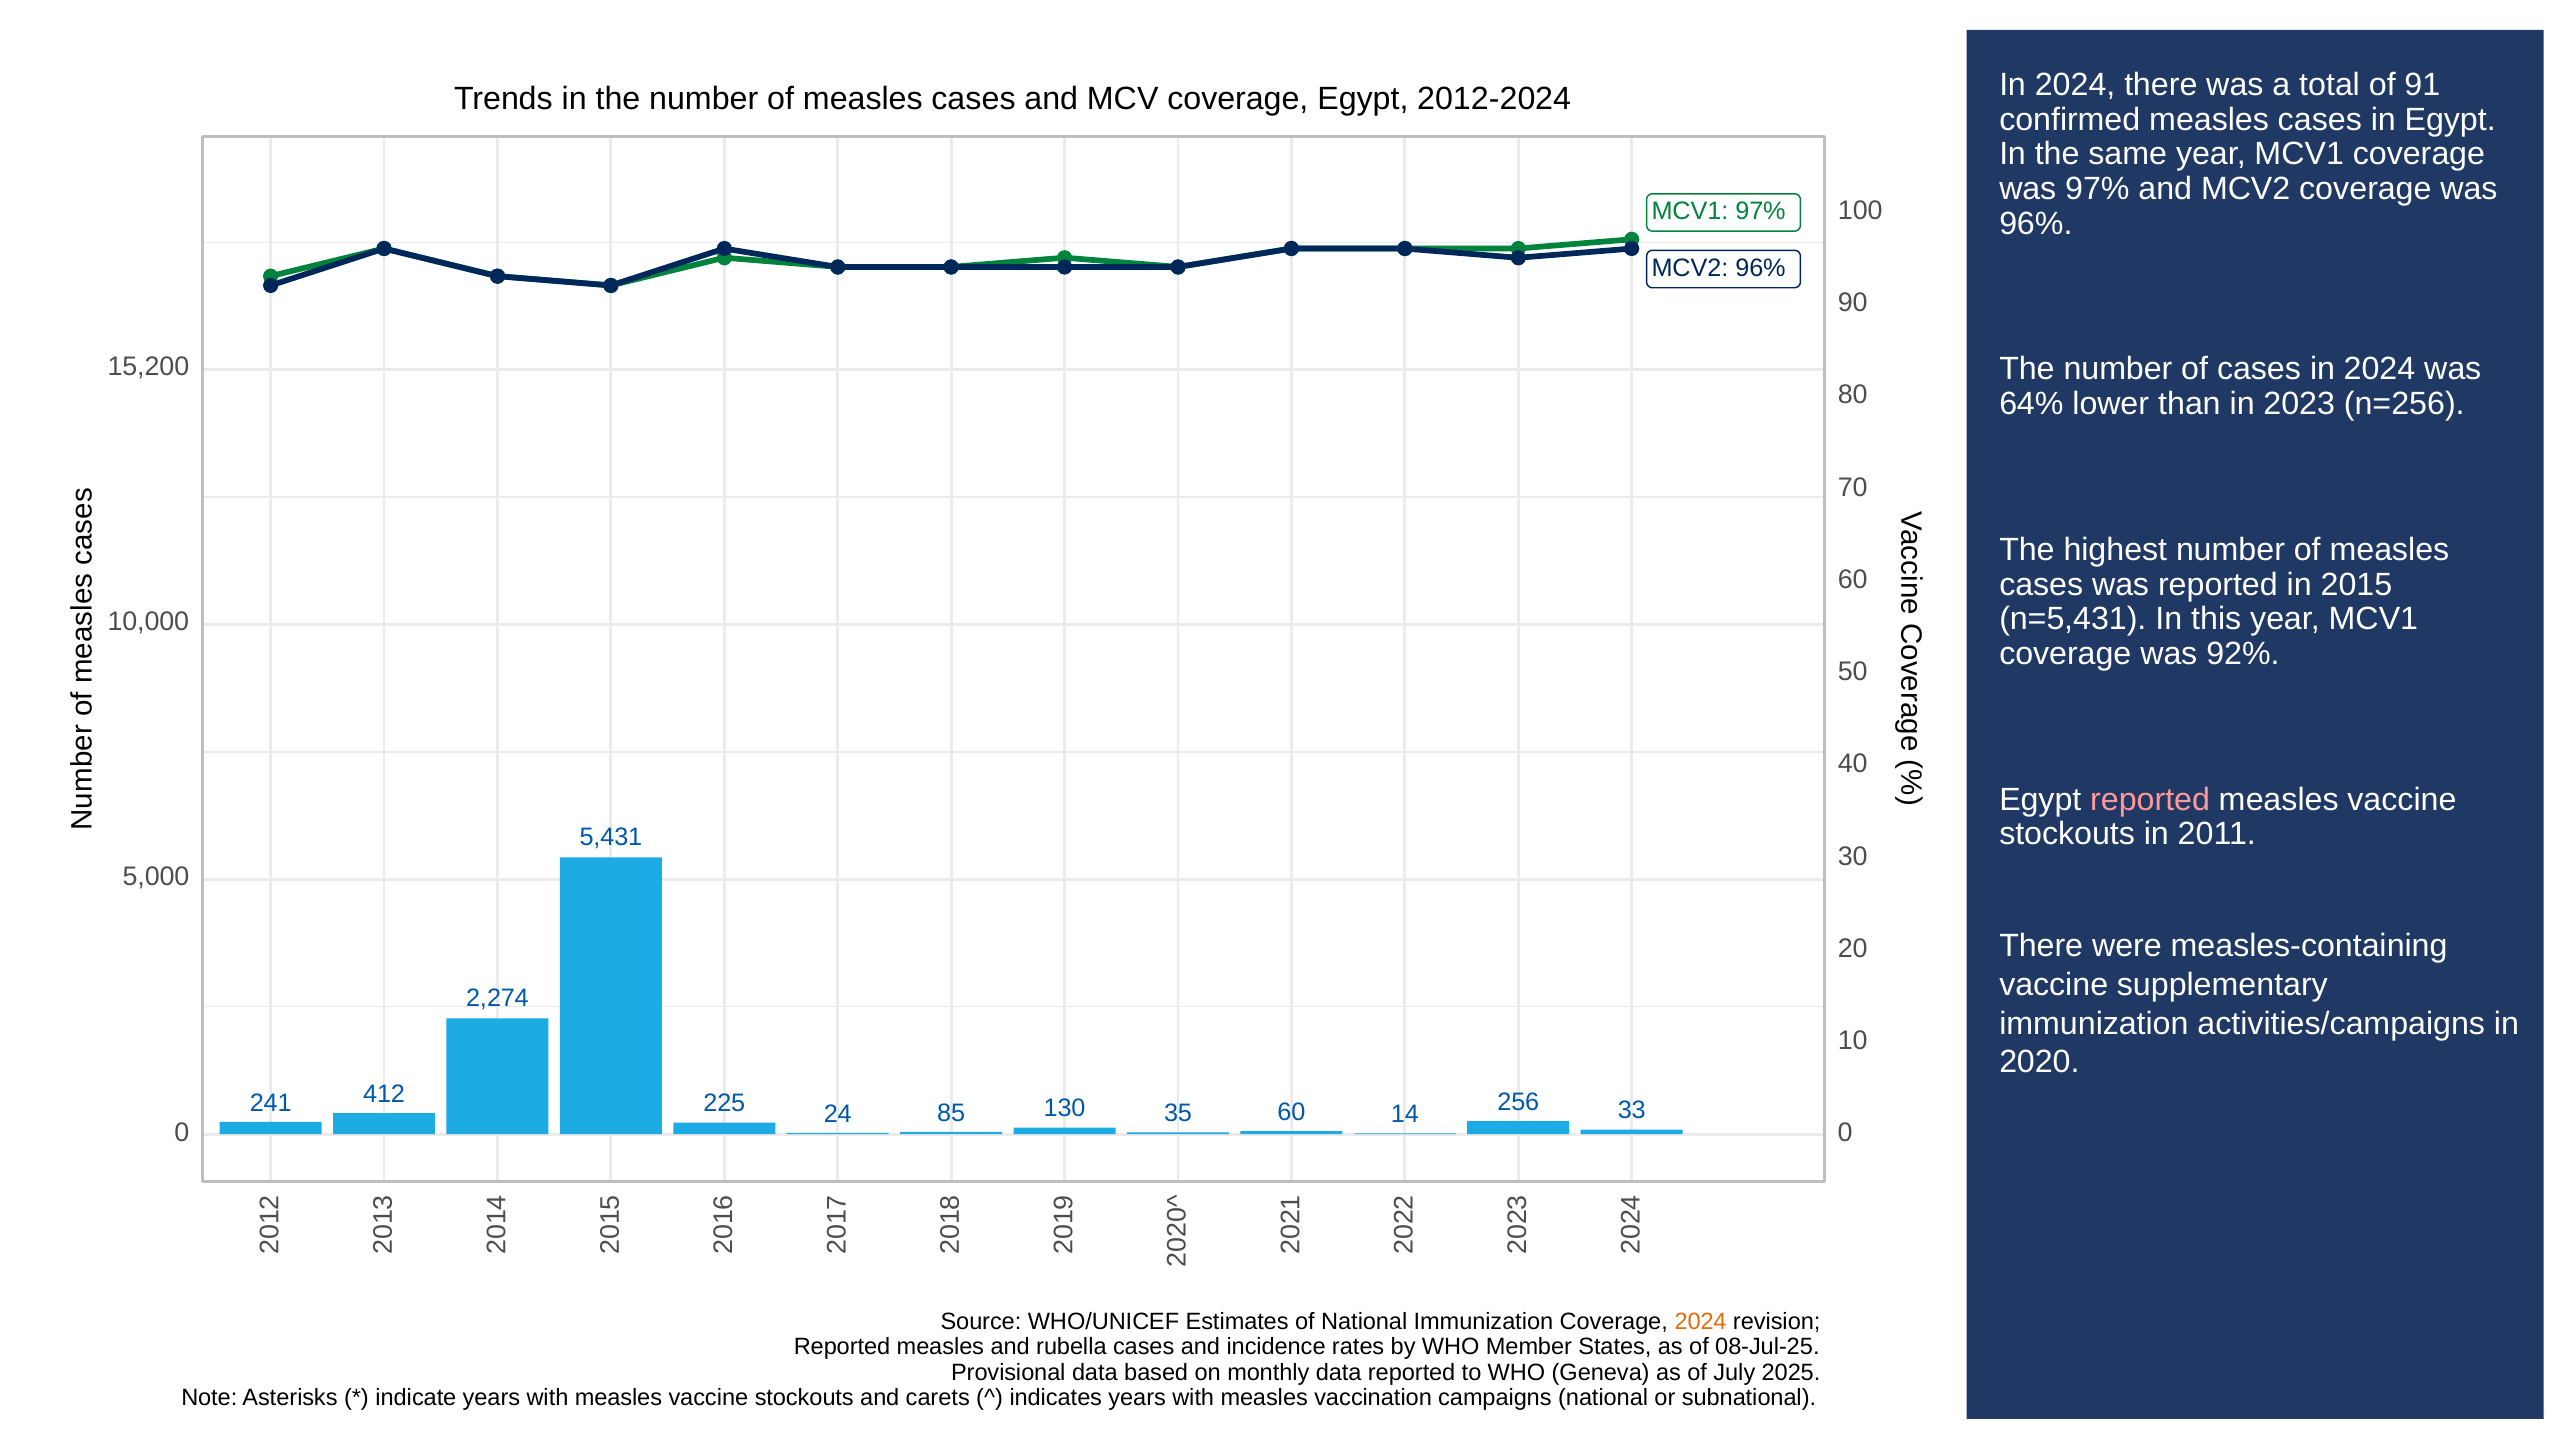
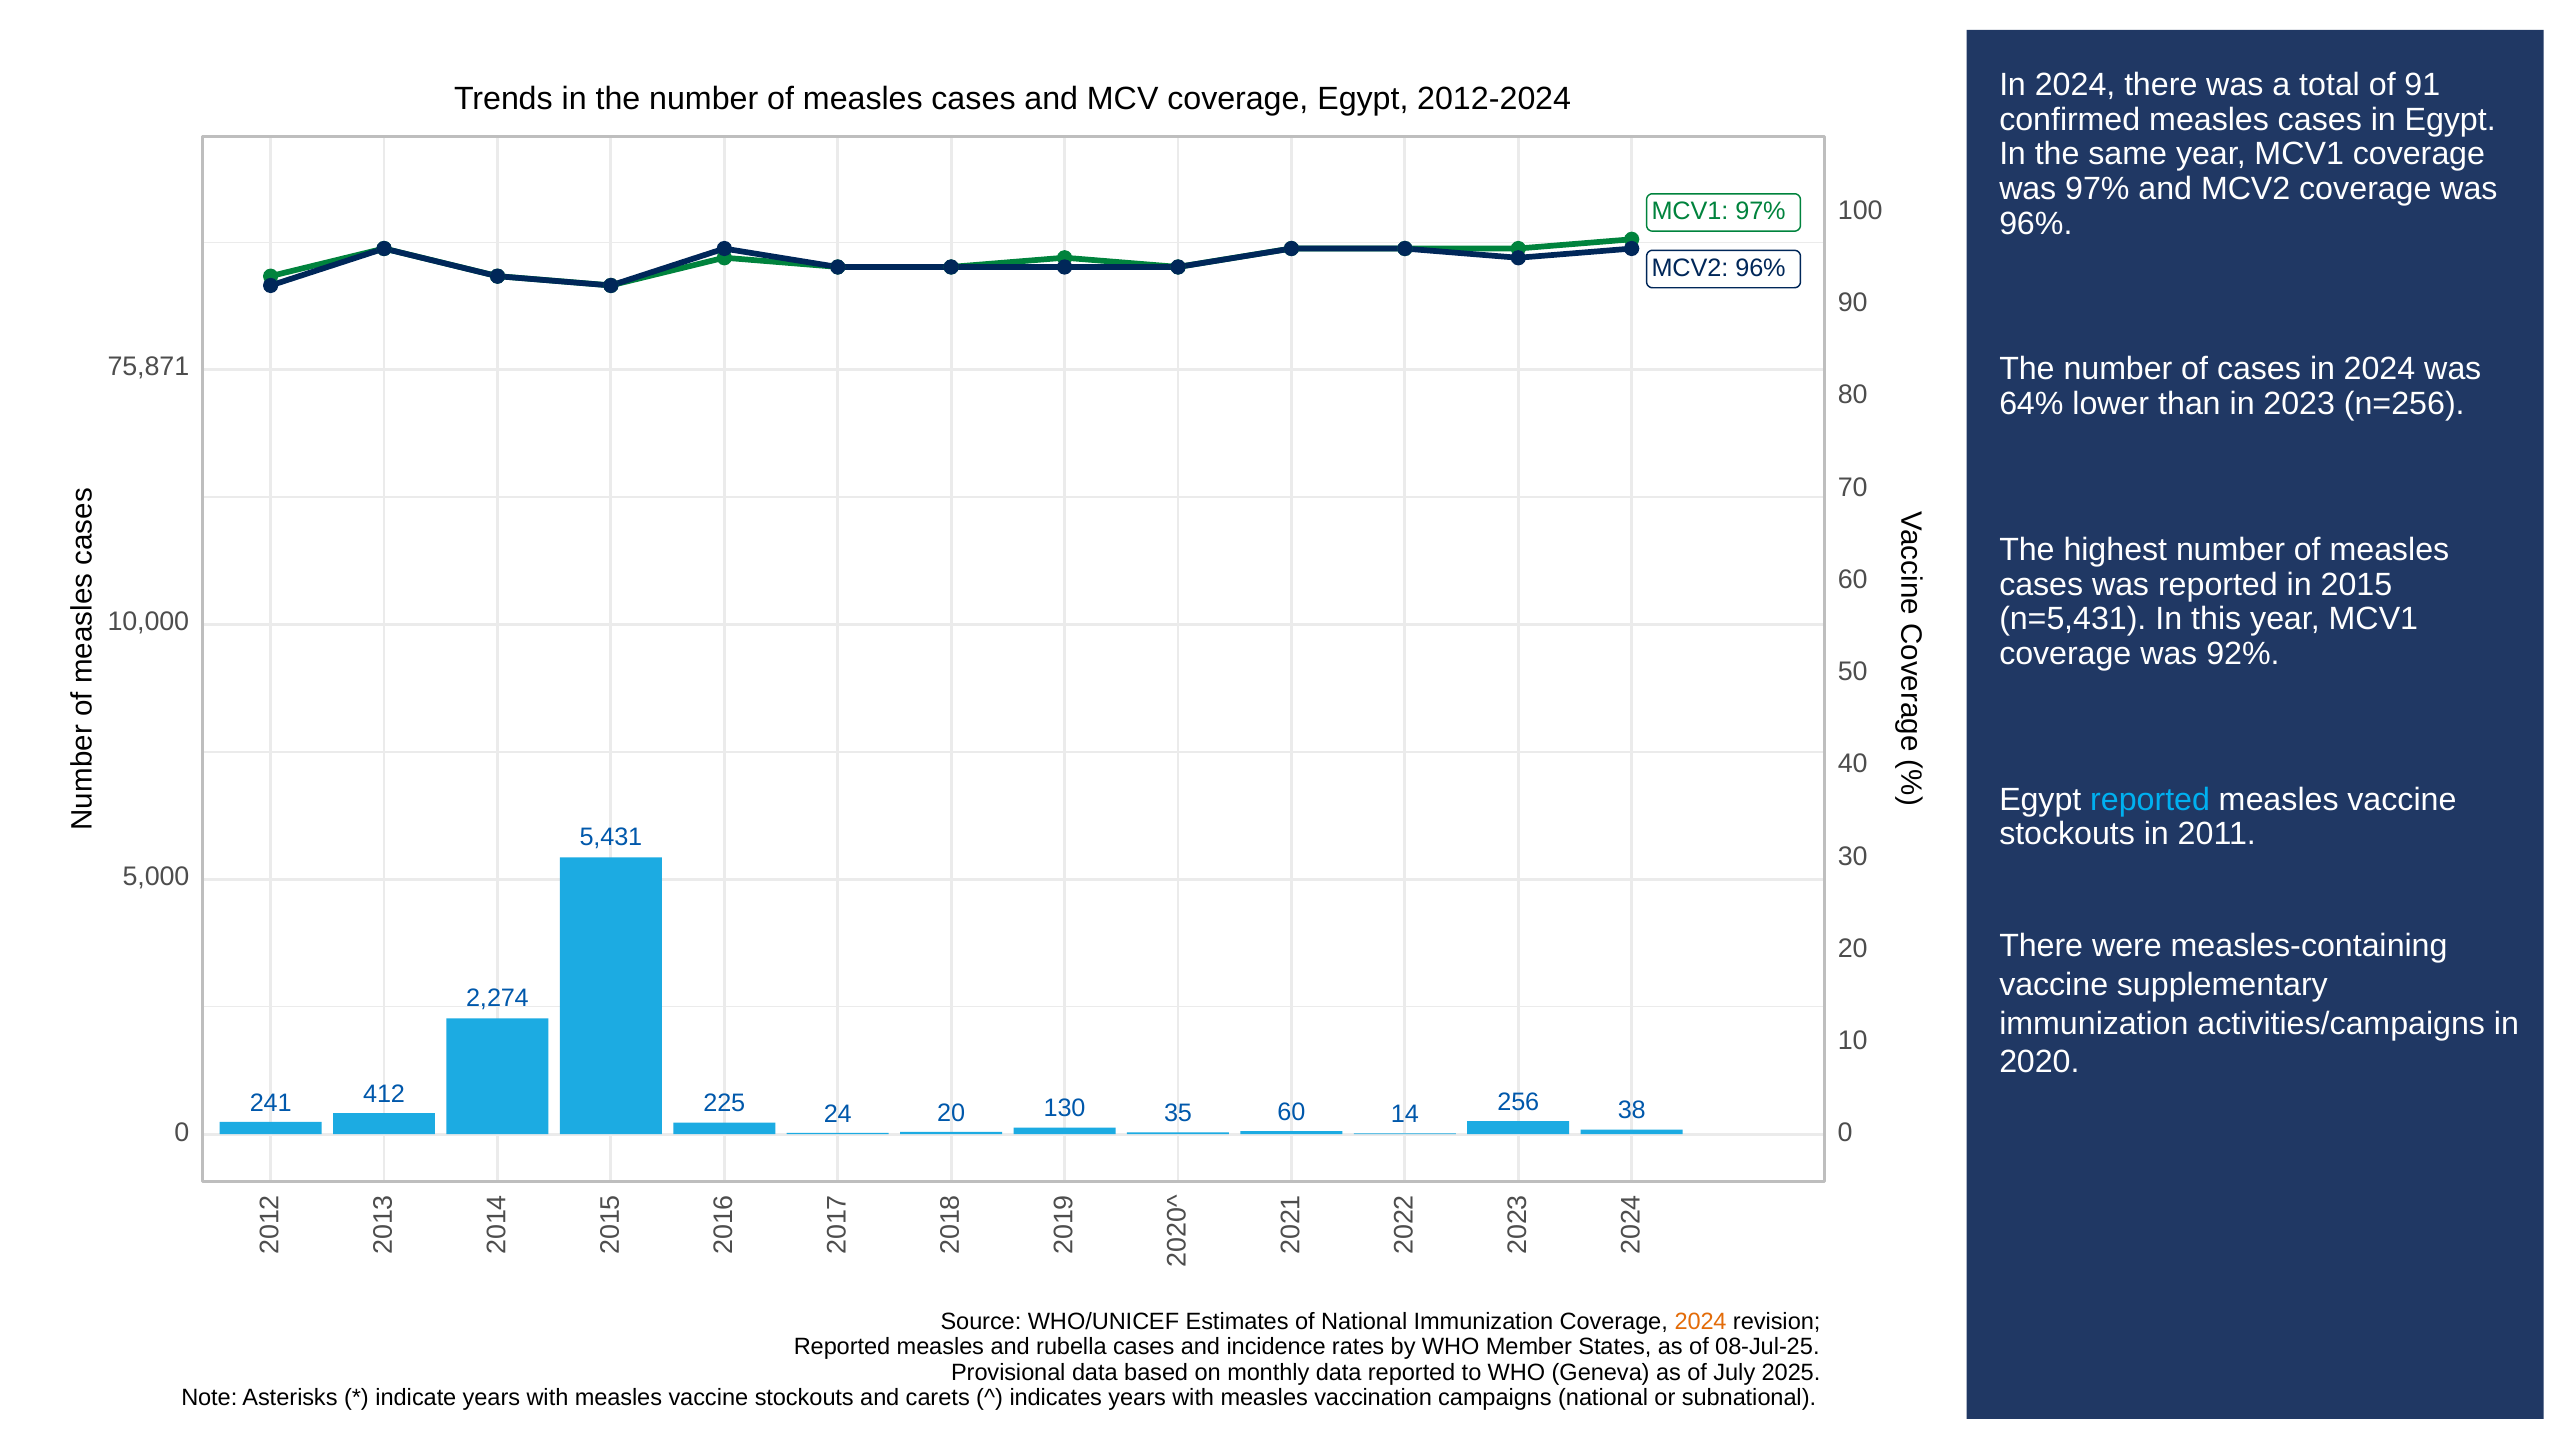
15,200: 15,200 -> 75,871 (148, 367)
reported colour: pink -> light blue (2150, 800)
24 85: 85 -> 20 (951, 1113)
33: 33 -> 38 (1632, 1110)
